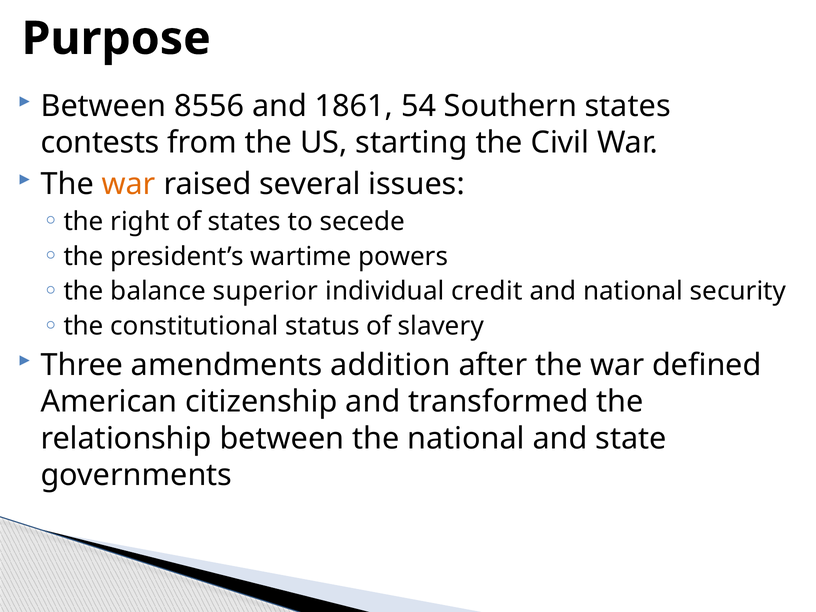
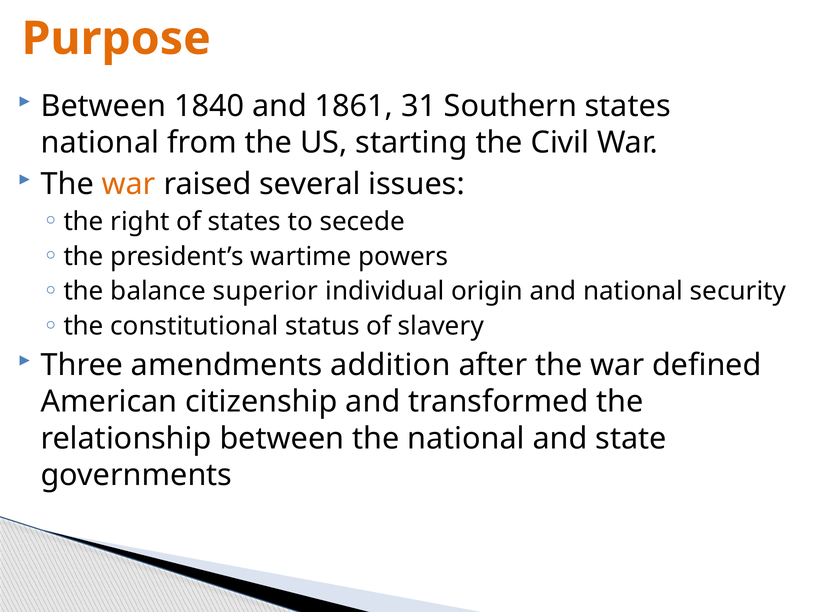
Purpose colour: black -> orange (116, 39)
8556: 8556 -> 1840 (209, 106)
54: 54 -> 31 (419, 106)
contests: contests -> national (100, 143)
credit: credit -> origin (487, 291)
